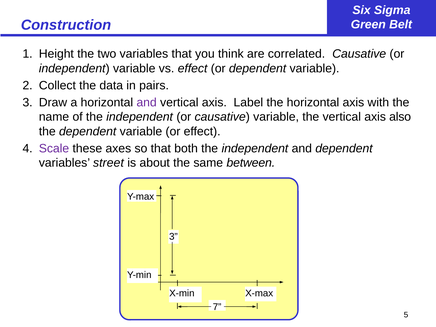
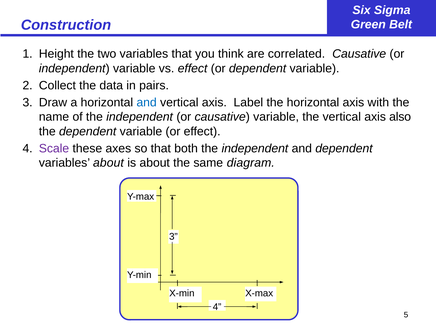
and colour: purple -> blue (147, 102)
variables street: street -> about (108, 163)
between: between -> diagram (251, 163)
7: 7 -> 4 (217, 307)
